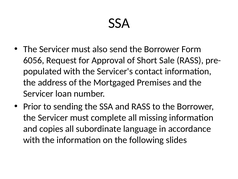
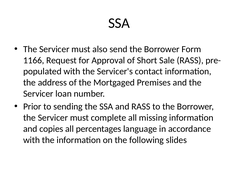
6056: 6056 -> 1166 (34, 60)
subordinate: subordinate -> percentages (99, 128)
